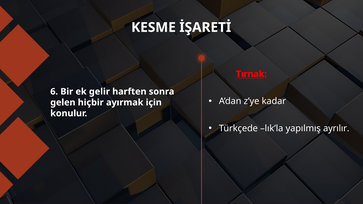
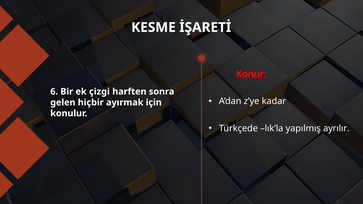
Tırnak: Tırnak -> Konur (251, 74)
gelir: gelir -> çizgi (99, 92)
